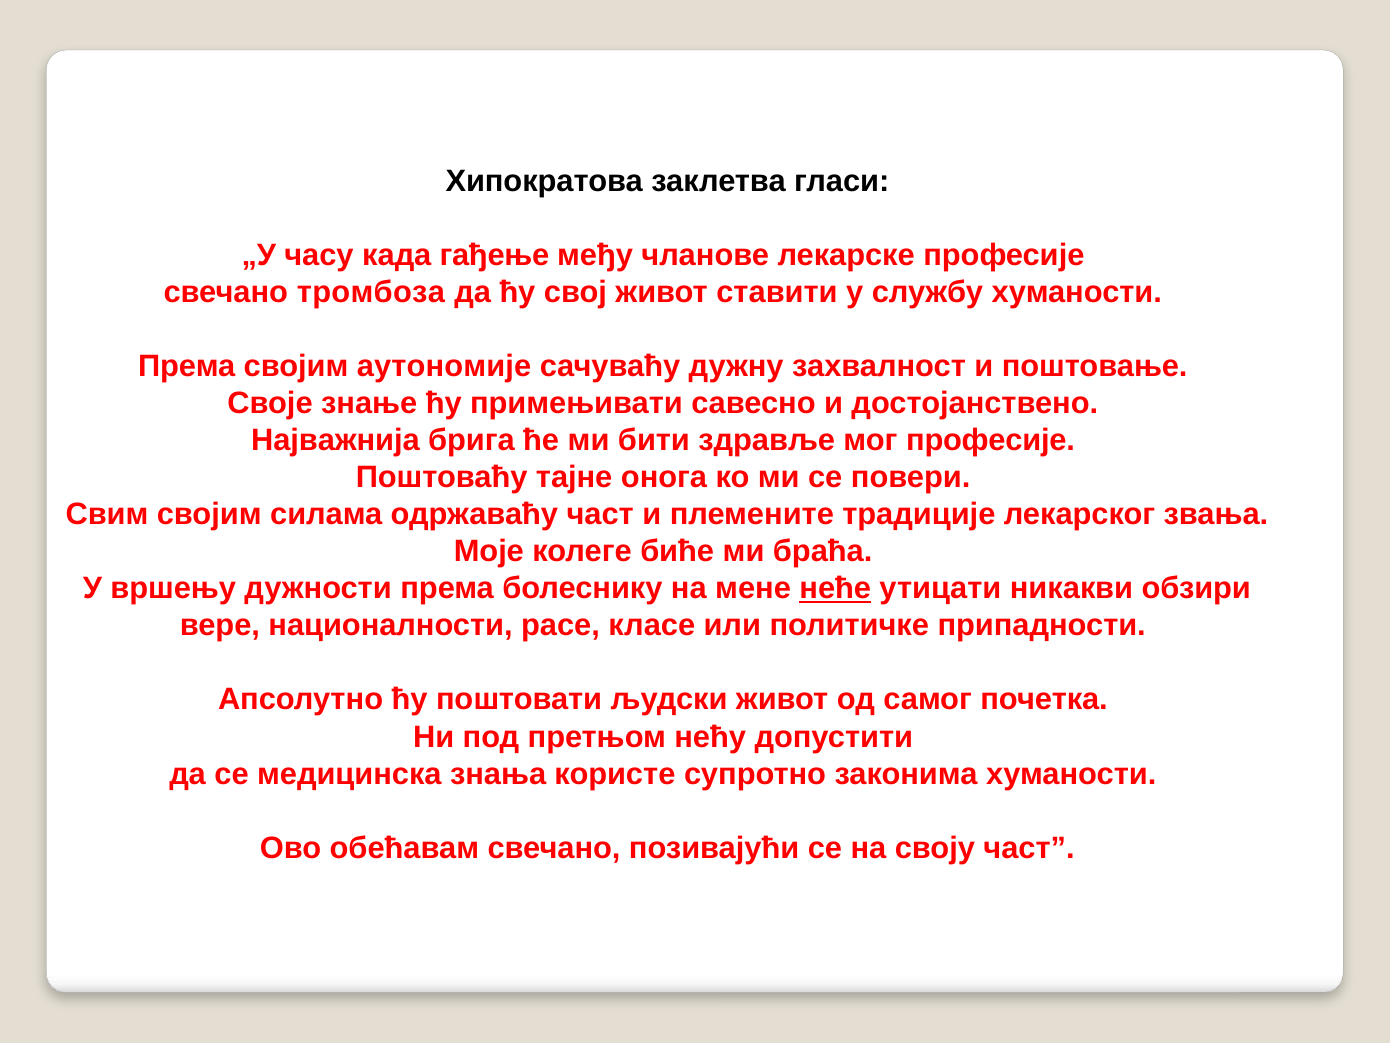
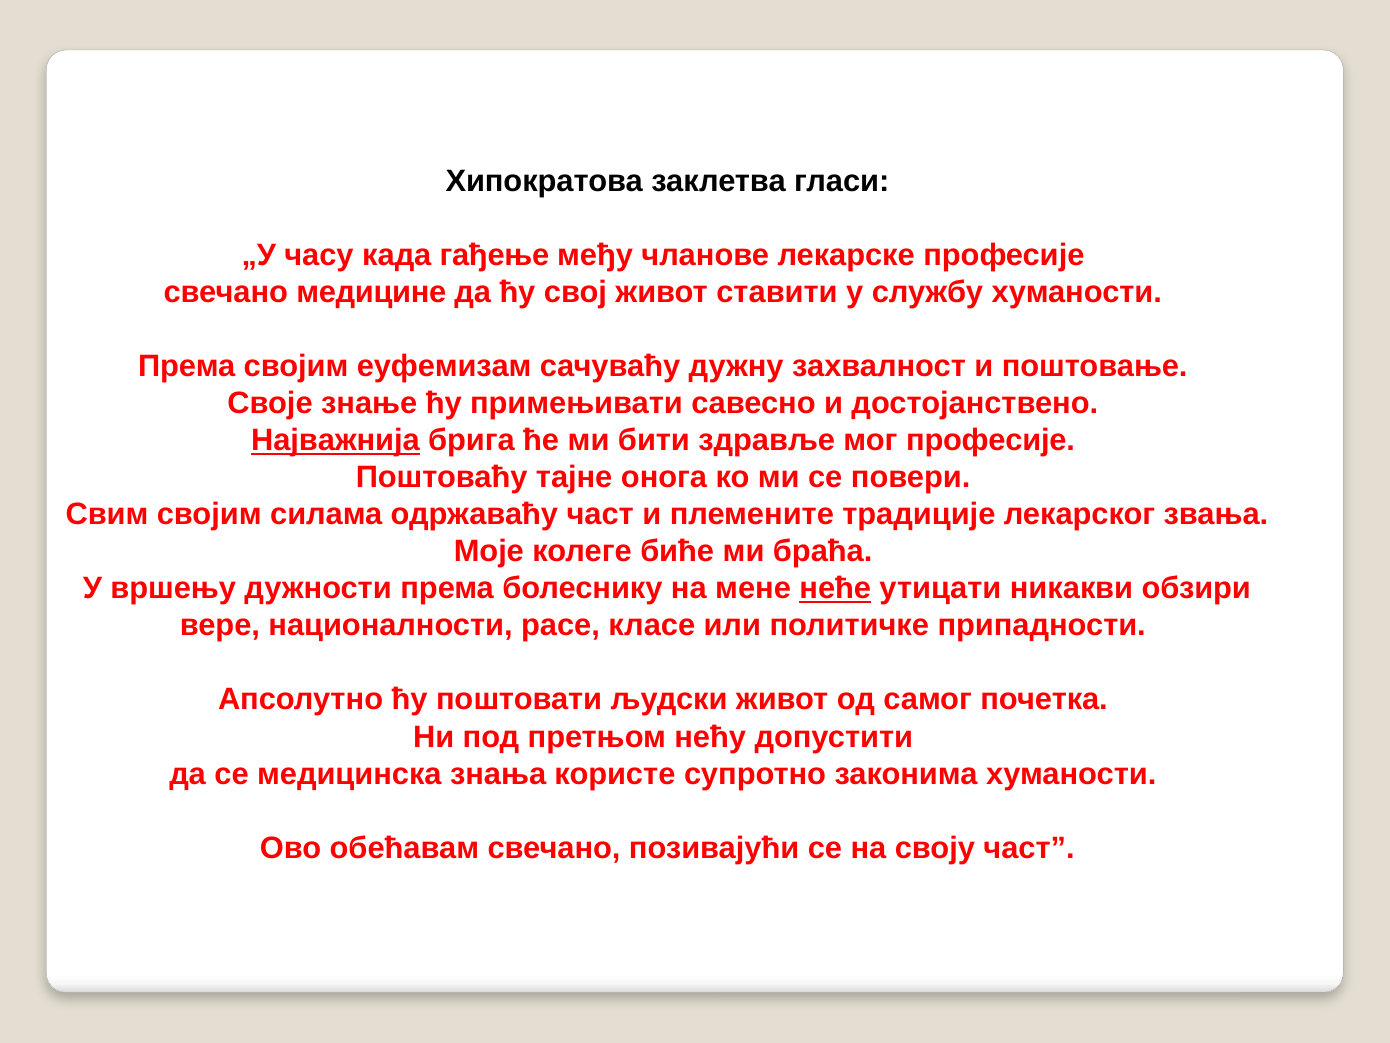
тромбоза: тромбоза -> медицине (371, 292)
аутономије: аутономије -> еуфемизам (444, 366)
Најважнија underline: none -> present (335, 440)
